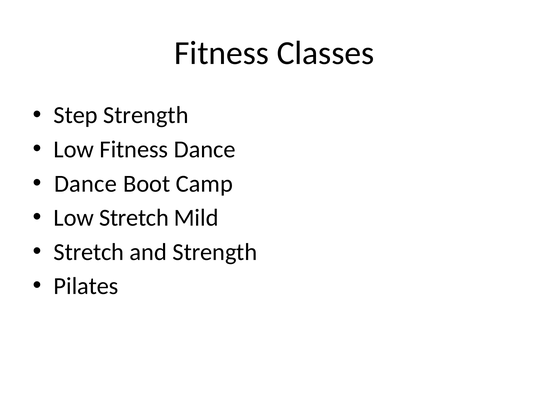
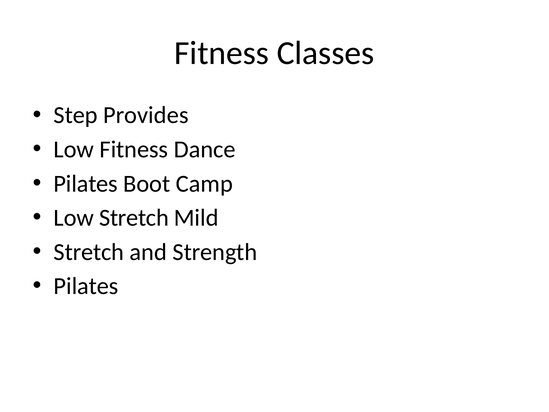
Step Strength: Strength -> Provides (146, 115)
Dance: Dance -> Pilates (86, 184)
